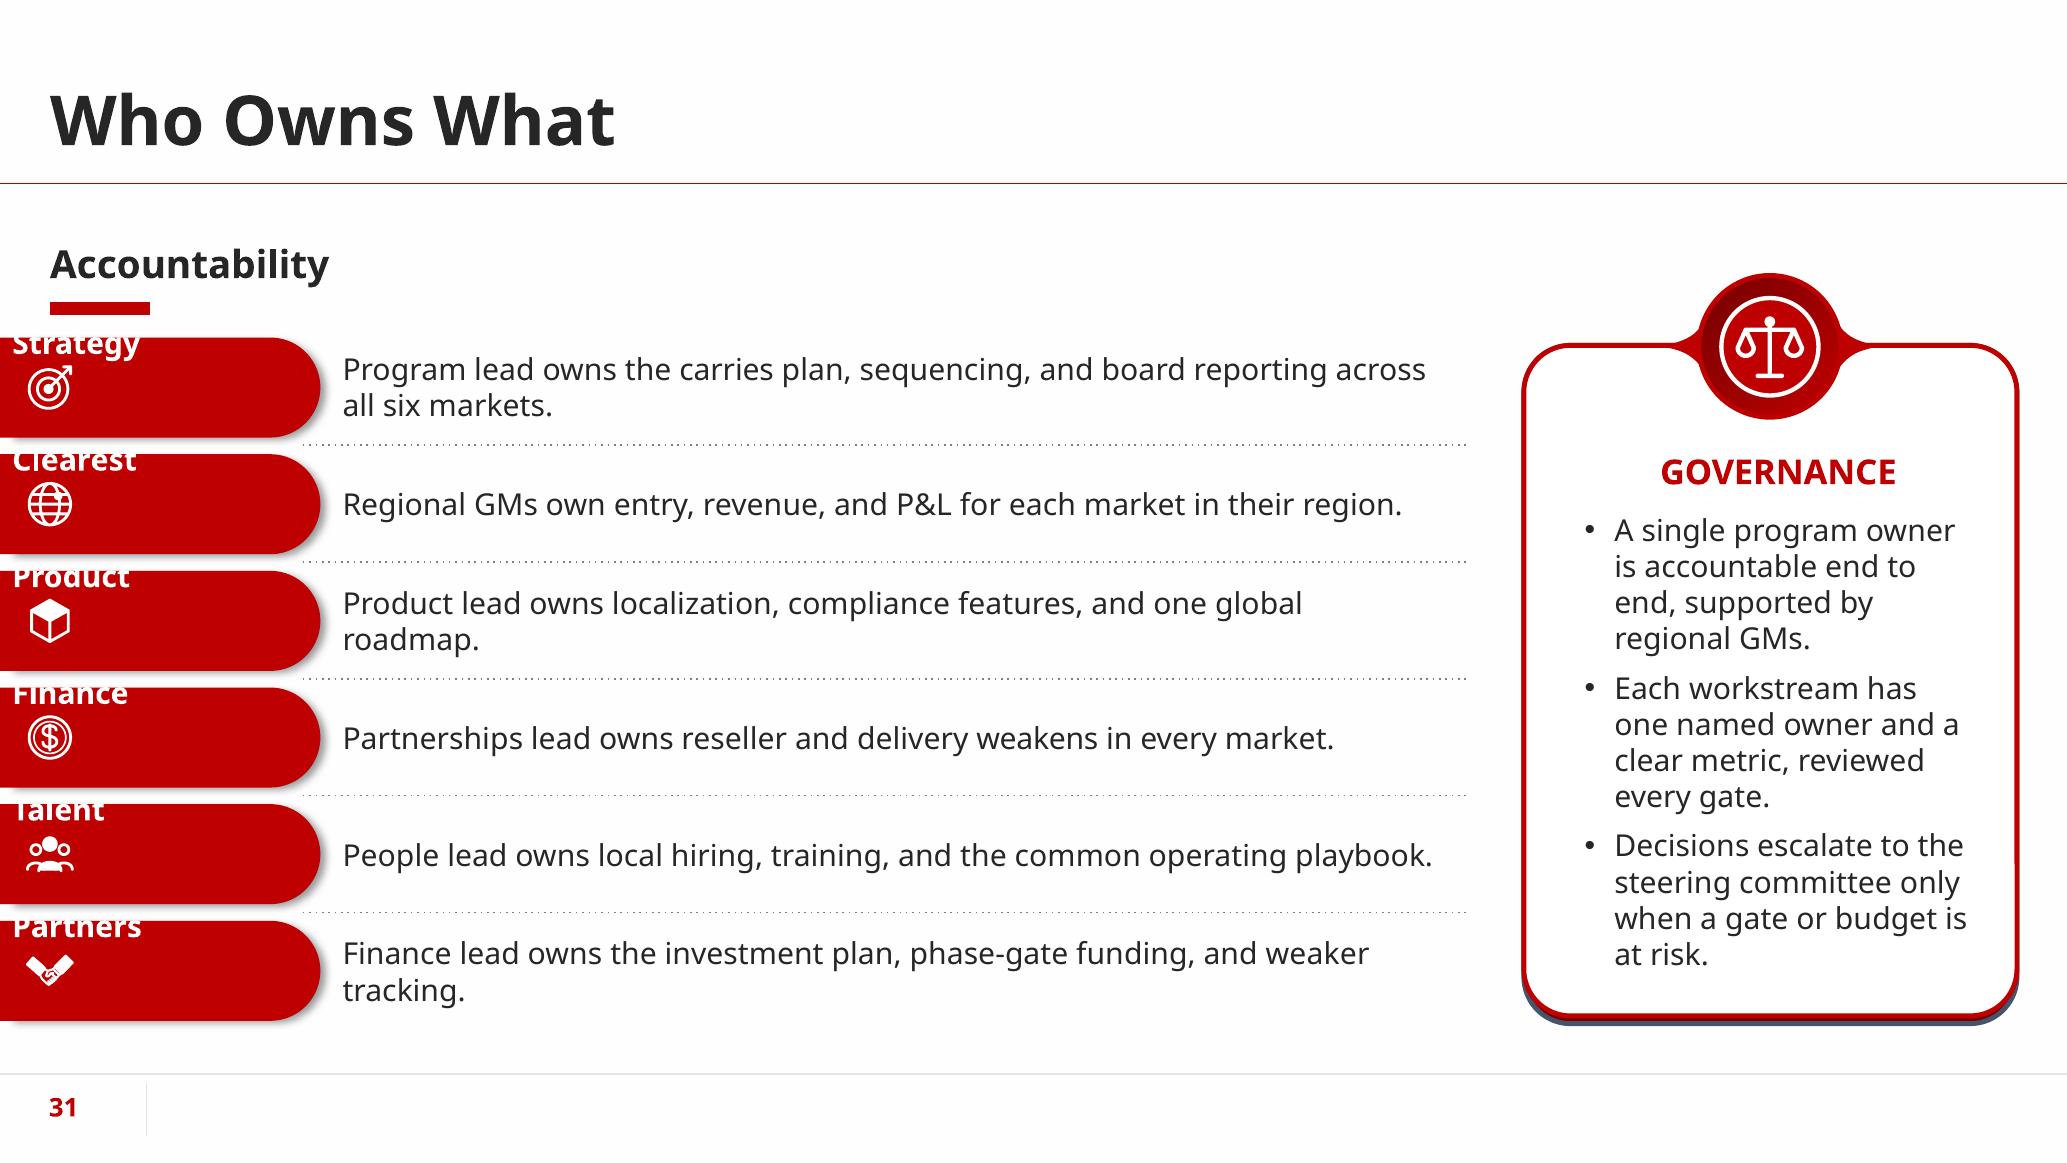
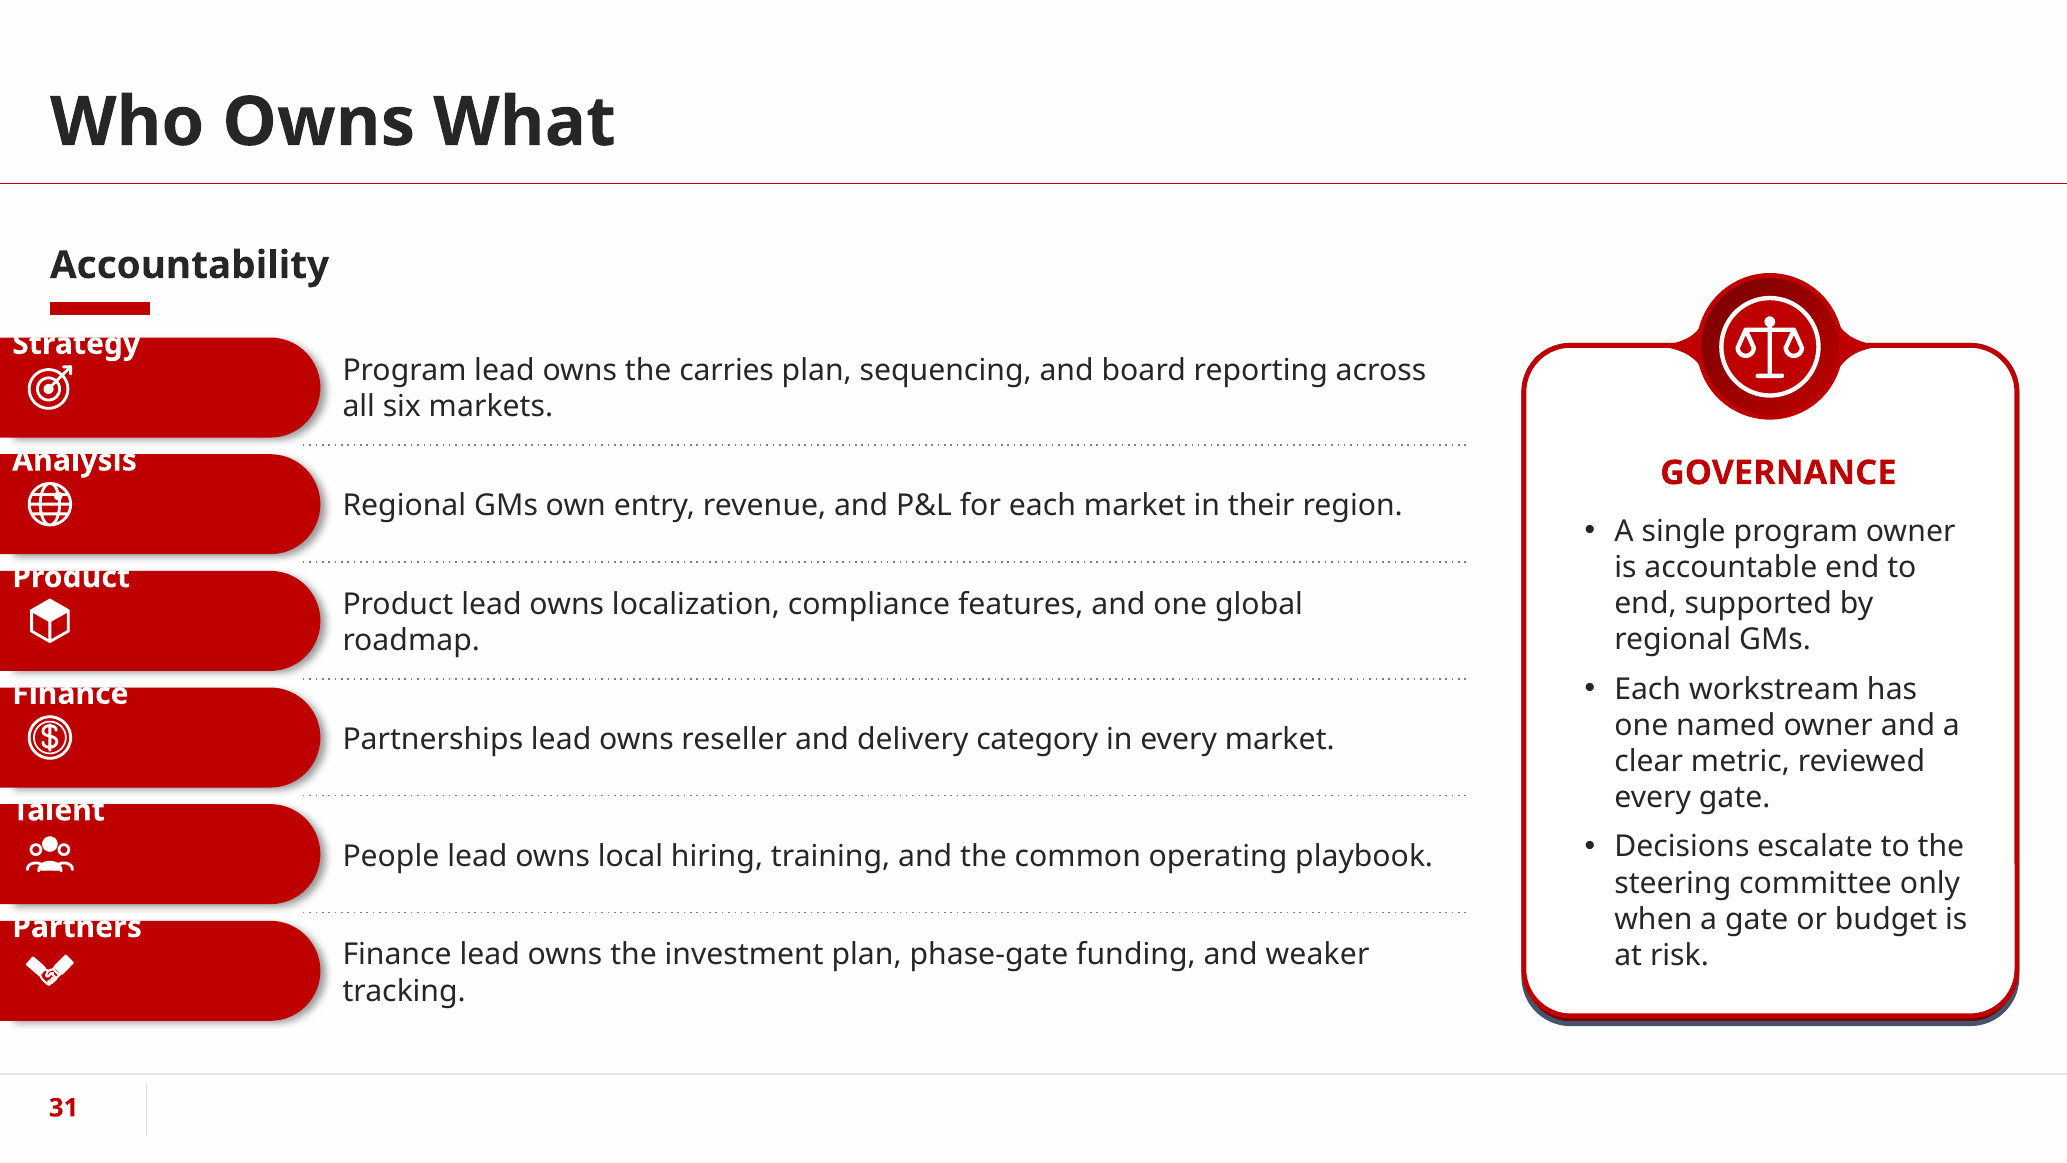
Clearest: Clearest -> Analysis (75, 460)
weakens: weakens -> category (1037, 739)
